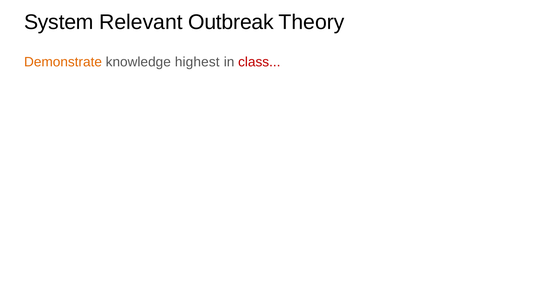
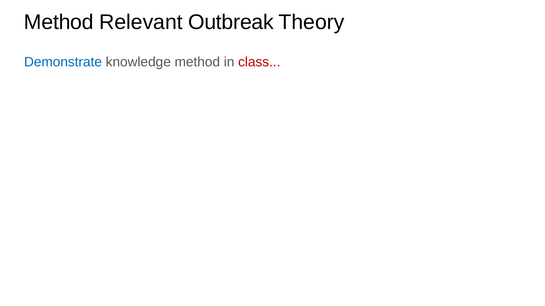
System: System -> Method (59, 22)
Demonstrate colour: orange -> blue (63, 62)
knowledge highest: highest -> method (197, 62)
